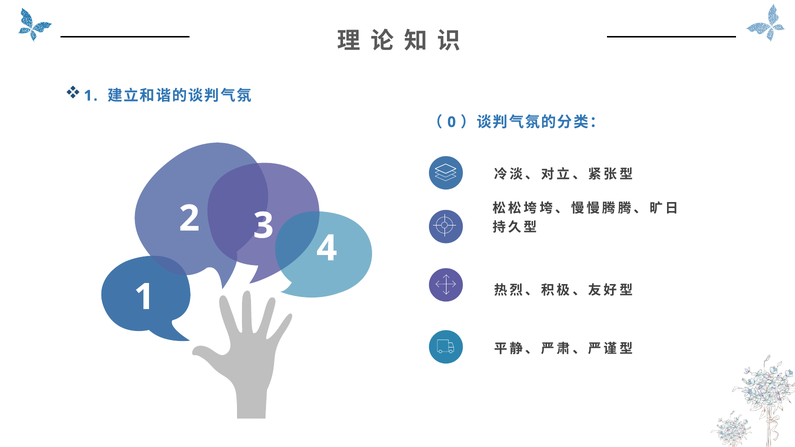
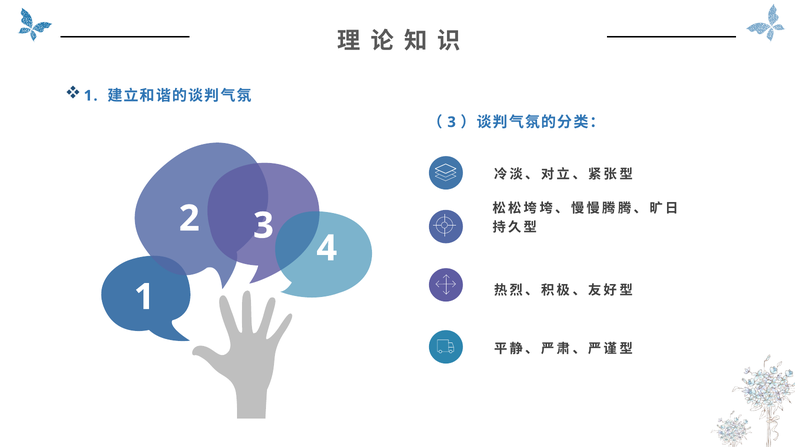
0: 0 -> 3 (452, 122)
